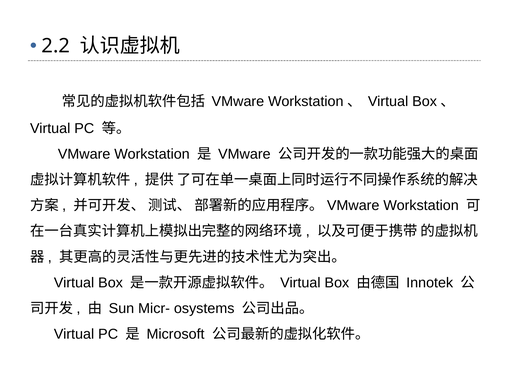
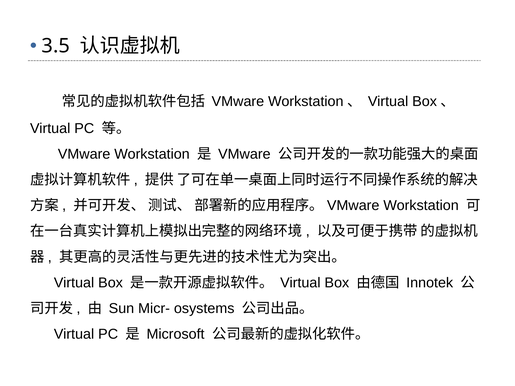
2.2: 2.2 -> 3.5 (56, 46)
